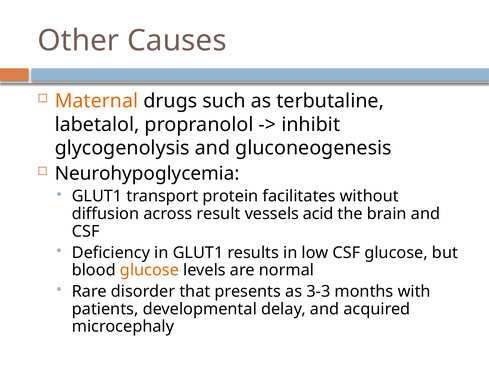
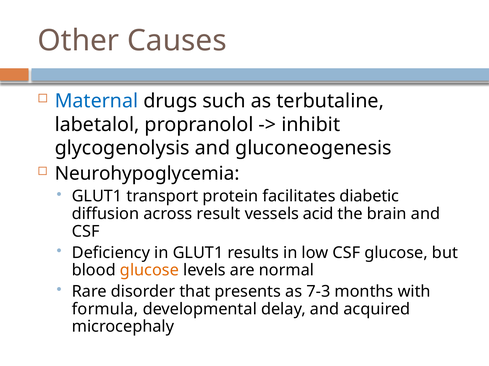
Maternal colour: orange -> blue (96, 101)
without: without -> diabetic (369, 197)
3-3: 3-3 -> 7-3 (318, 292)
patients: patients -> formula (105, 310)
